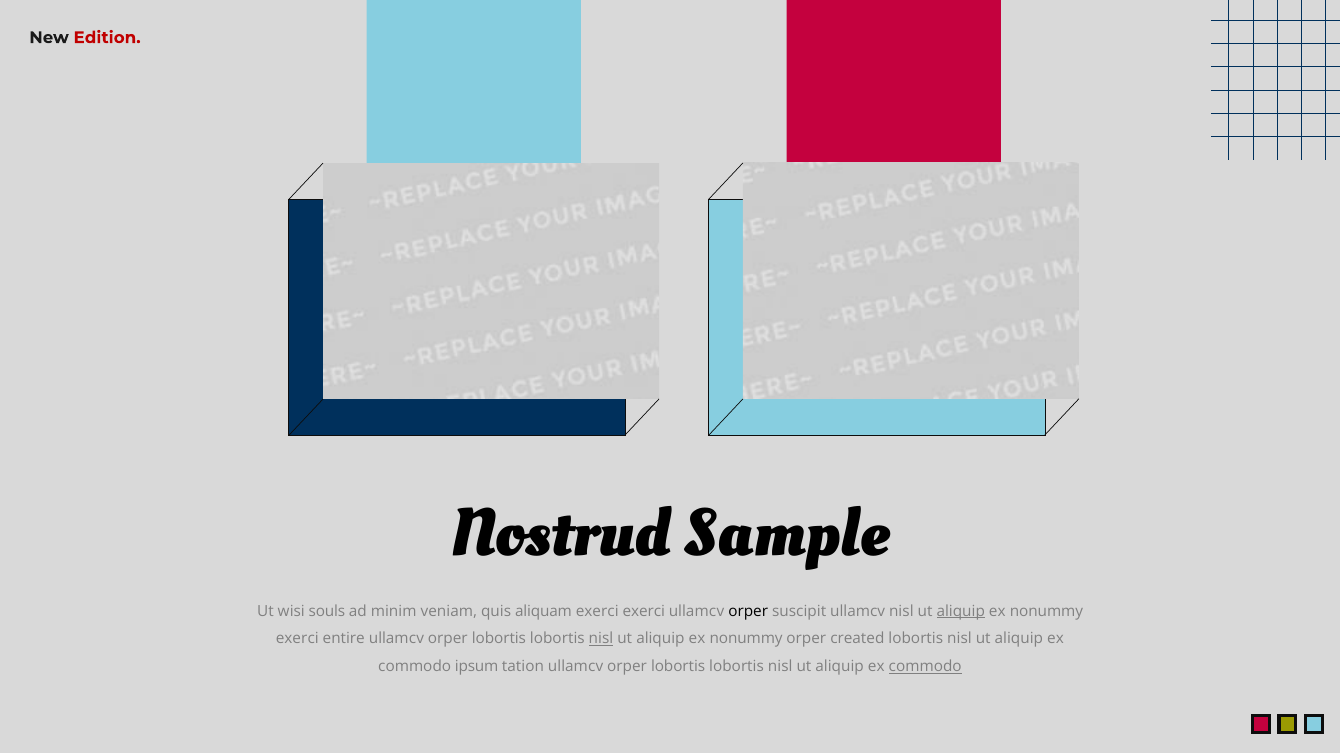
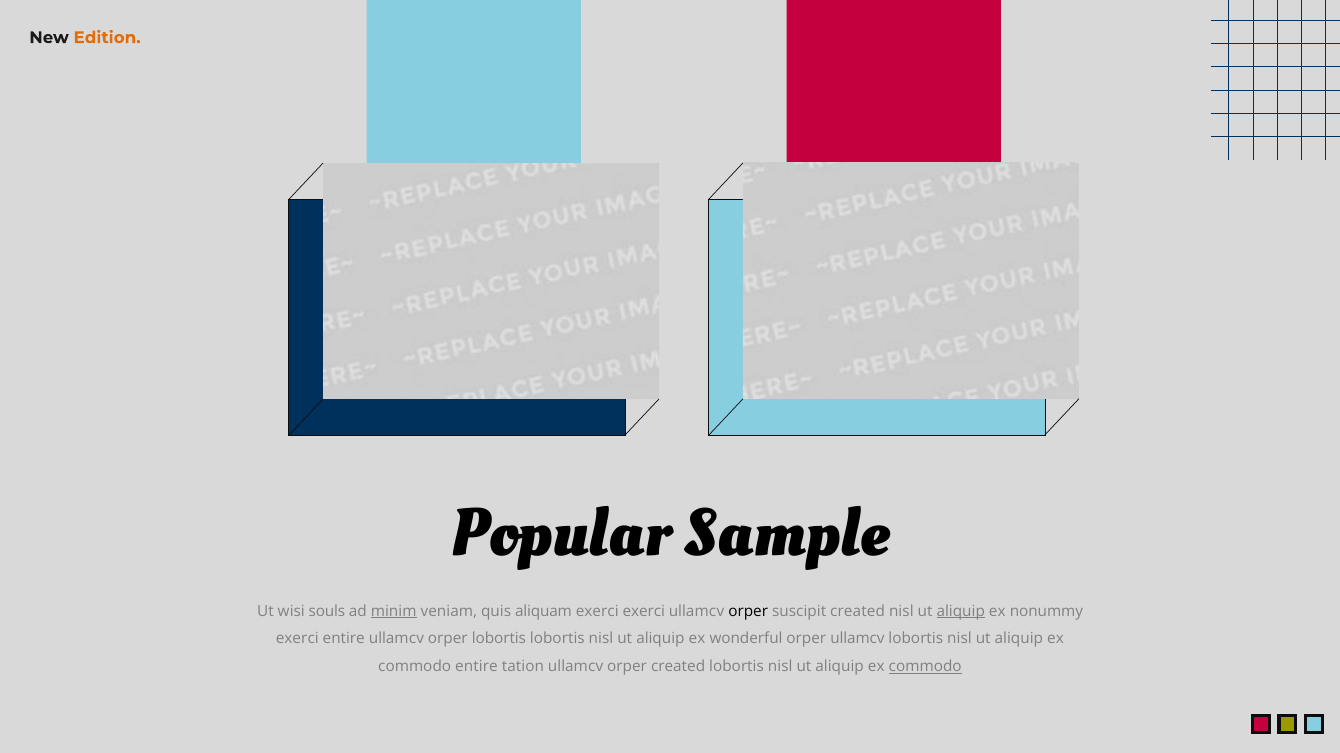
Edition colour: red -> orange (107, 38)
Nostrud: Nostrud -> Popular (560, 534)
minim underline: none -> present (394, 612)
suscipit ullamcv: ullamcv -> created (858, 612)
nisl underline: present -> none (601, 639)
nonummy: nonummy -> wonderful (746, 639)
orper created: created -> ullamcv (857, 639)
commodo ipsum: ipsum -> entire (476, 667)
tation ullamcv orper lobortis: lobortis -> created (678, 667)
